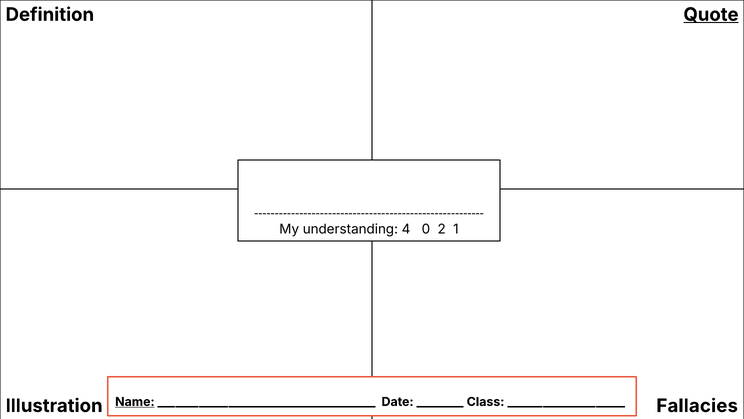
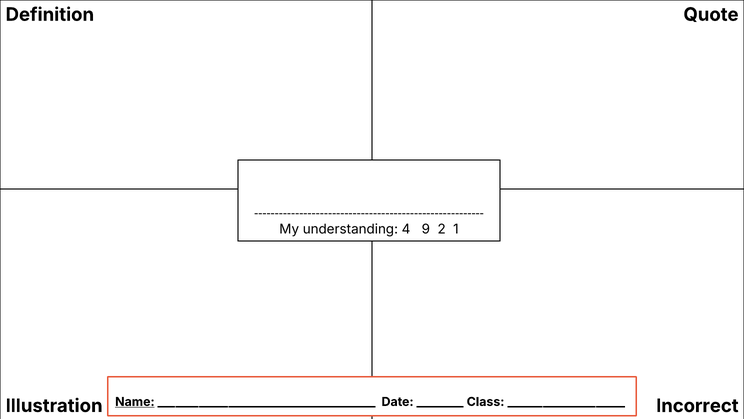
Quote underline: present -> none (711, 15)
0: 0 -> 9 (426, 229)
Fallacies: Fallacies -> Incorrect (697, 405)
